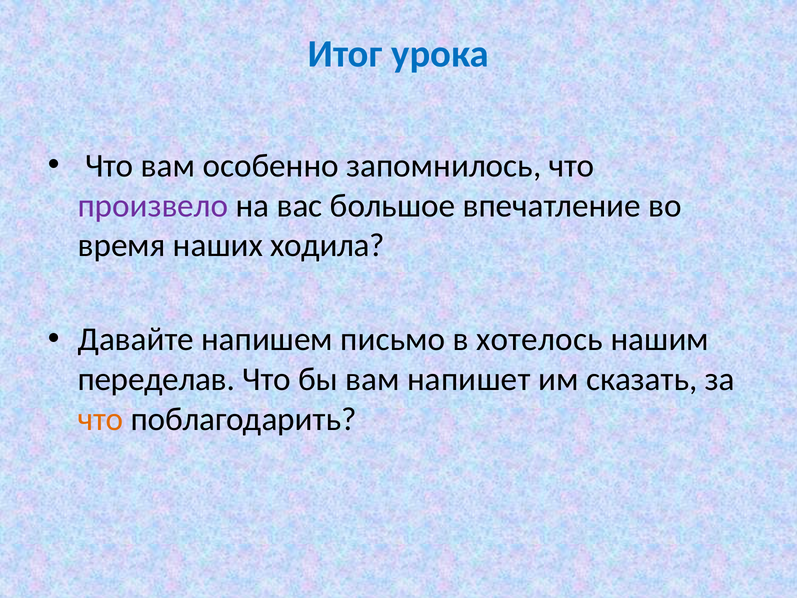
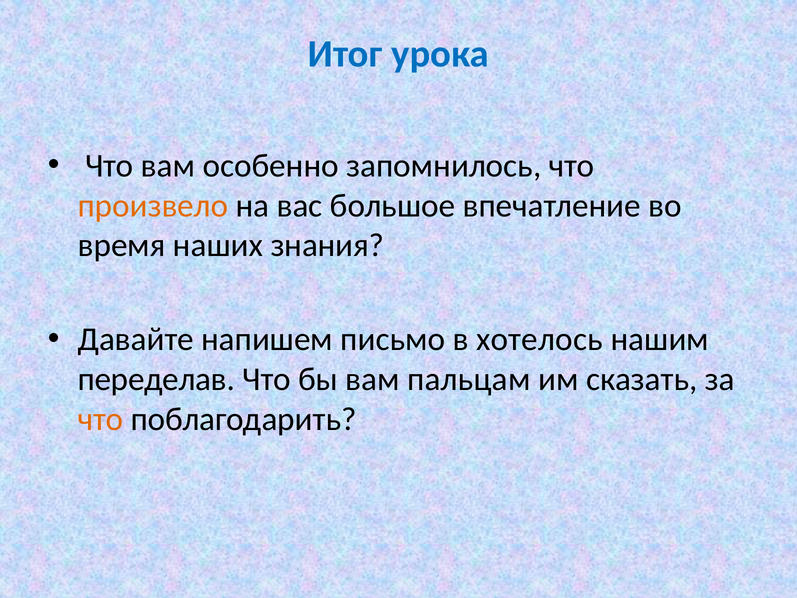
произвело colour: purple -> orange (153, 206)
ходила: ходила -> знания (327, 245)
напишет: напишет -> пальцам (469, 379)
